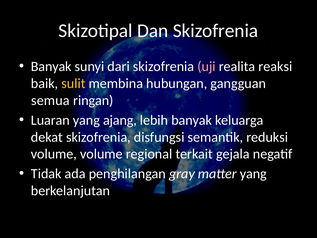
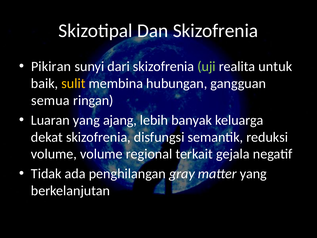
Banyak: Banyak -> Pikiran (51, 67)
uji colour: pink -> light green (207, 67)
reaksi: reaksi -> untuk (275, 67)
